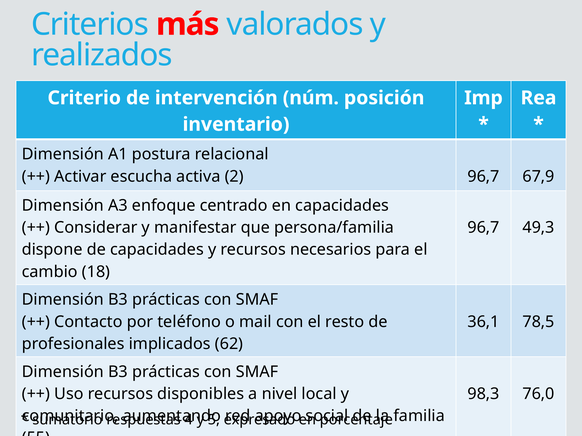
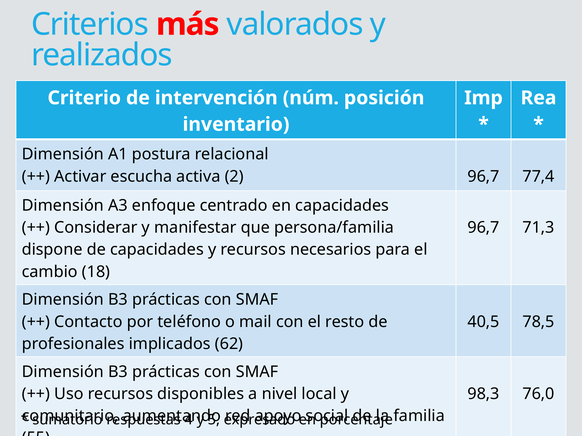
67,9: 67,9 -> 77,4 (538, 177)
49,3: 49,3 -> 71,3 (538, 228)
36,1: 36,1 -> 40,5 (483, 322)
